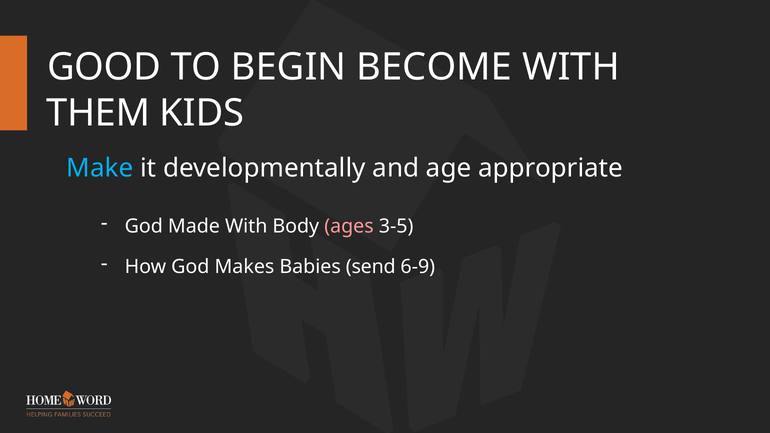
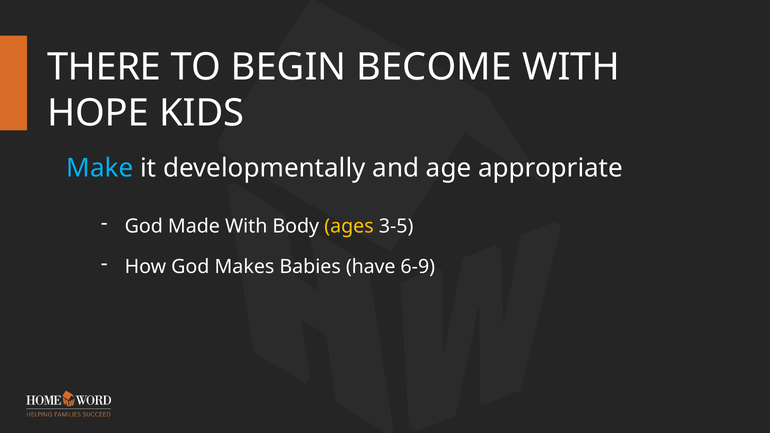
GOOD: GOOD -> THERE (104, 67)
THEM: THEM -> HOPE (98, 113)
ages colour: pink -> yellow (349, 226)
send: send -> have (371, 267)
